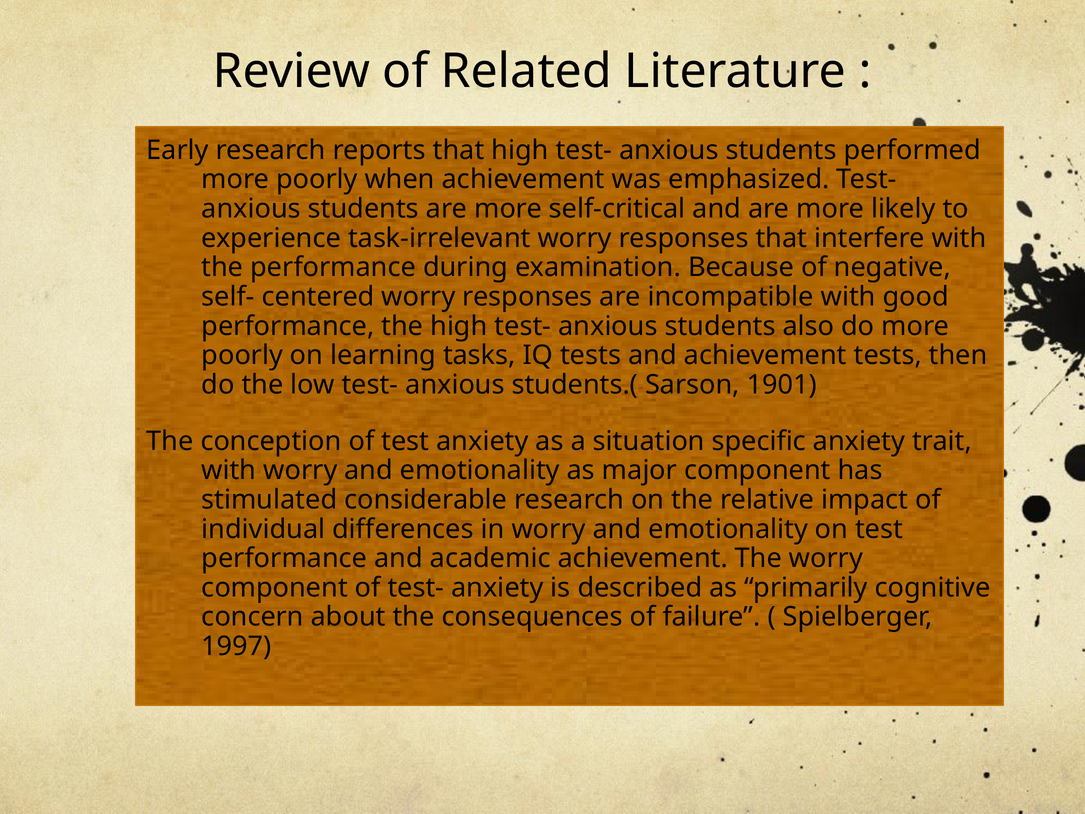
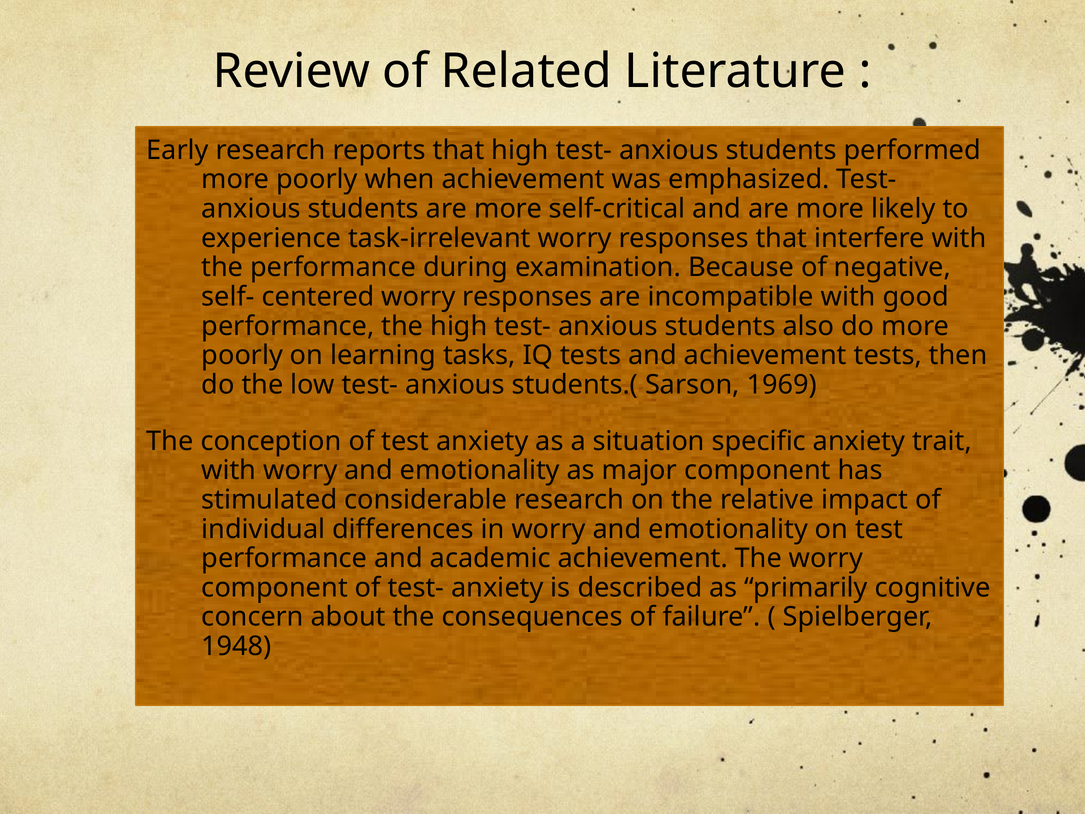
1901: 1901 -> 1969 (782, 385)
1997: 1997 -> 1948 (237, 646)
